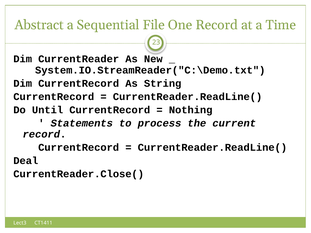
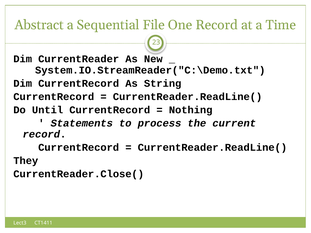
Deal: Deal -> They (26, 161)
